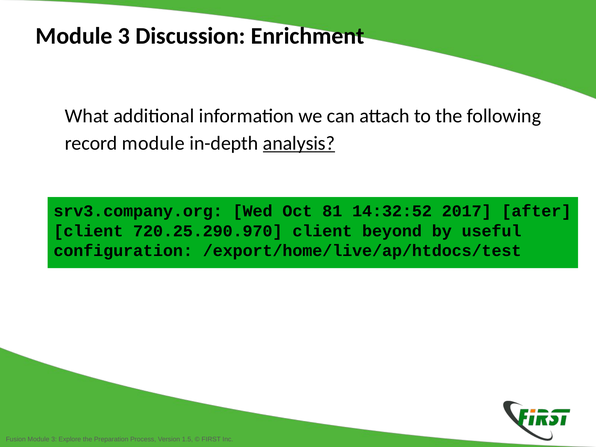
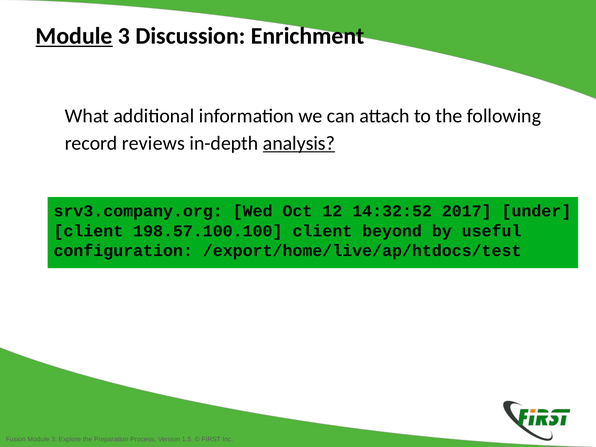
Module underline: none -> present (74, 36)
record module: module -> reviews (153, 143)
81: 81 -> 12 (332, 211)
after: after -> under (536, 211)
720.25.290.970: 720.25.290.970 -> 198.57.100.100 (208, 231)
